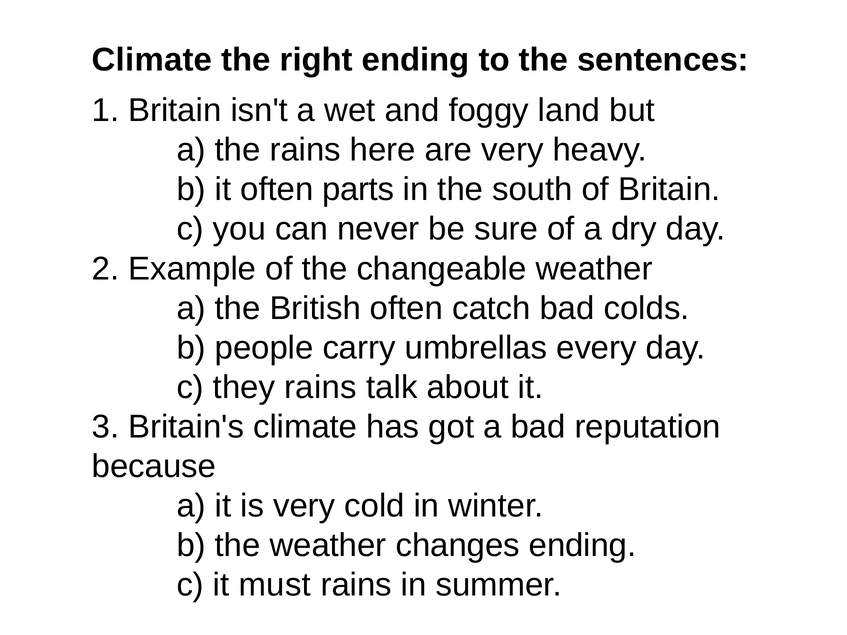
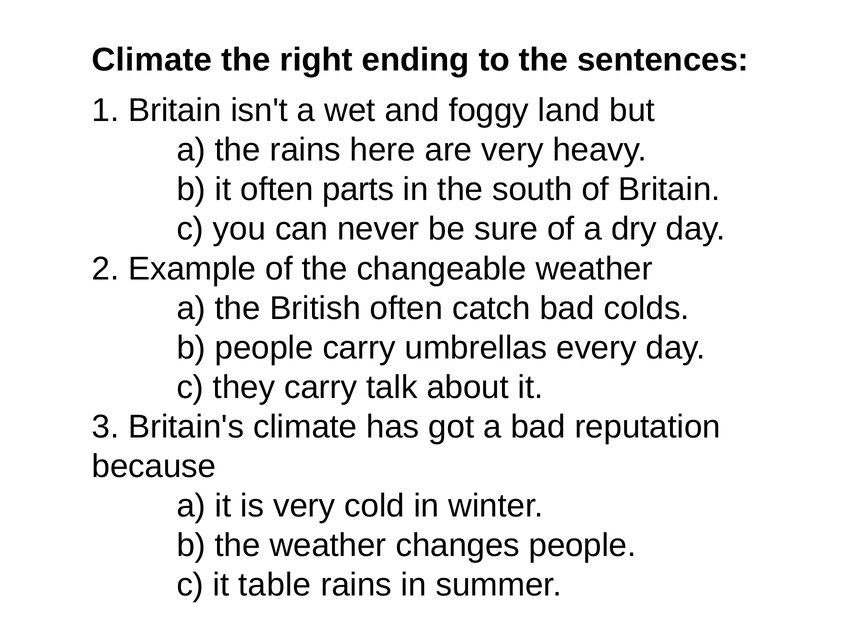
they rains: rains -> carry (321, 387)
changes ending: ending -> people (583, 546)
must: must -> table (275, 585)
